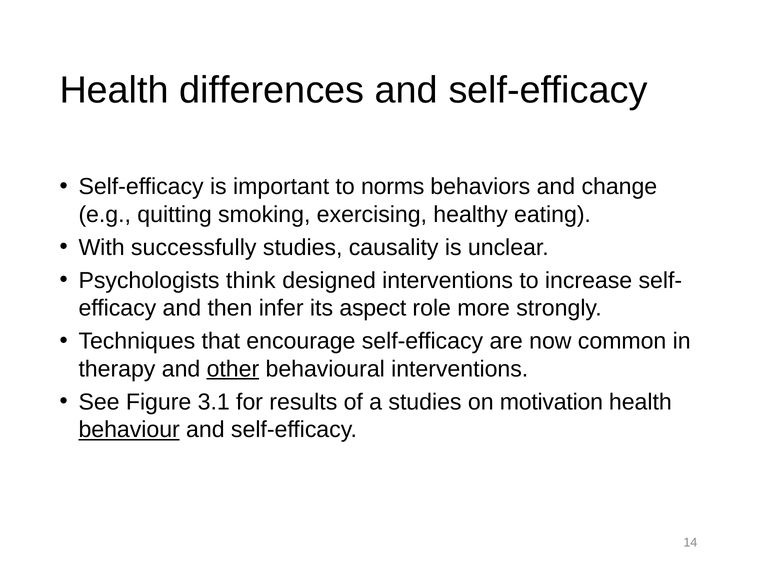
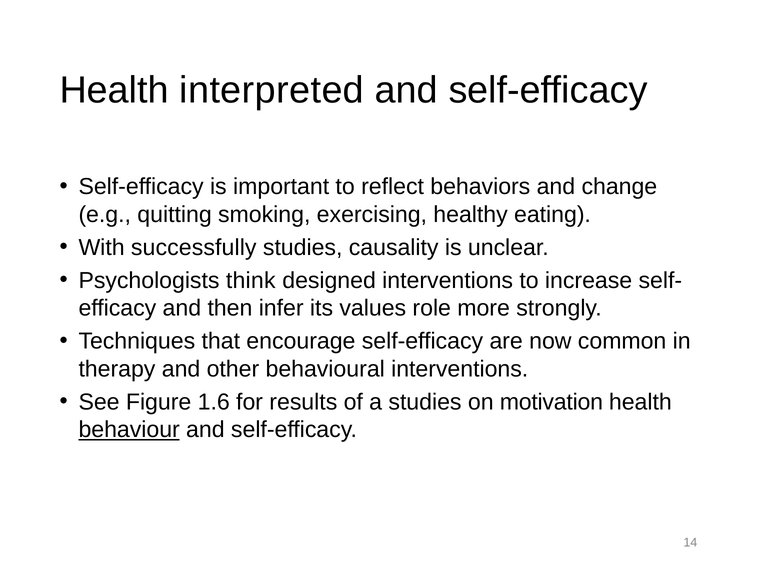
differences: differences -> interpreted (272, 90)
norms: norms -> reflect (393, 187)
aspect: aspect -> values (373, 308)
other underline: present -> none (233, 369)
3.1: 3.1 -> 1.6 (214, 402)
